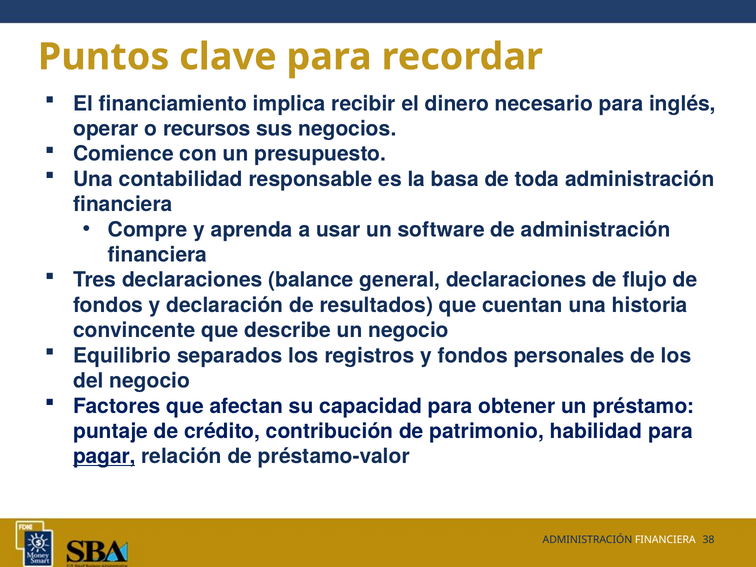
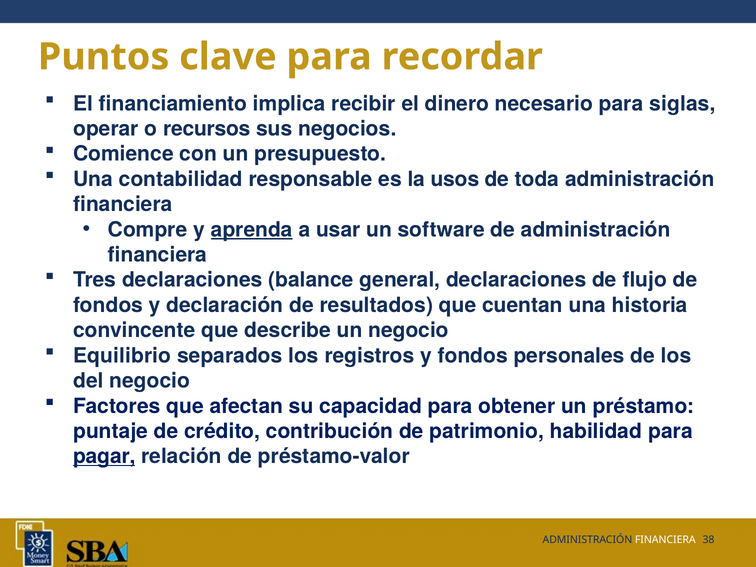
inglés: inglés -> siglas (682, 104)
basa: basa -> usos (455, 179)
aprenda underline: none -> present (252, 230)
